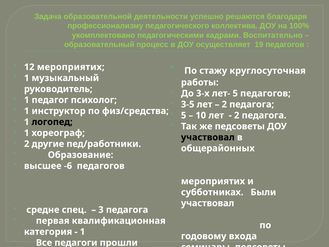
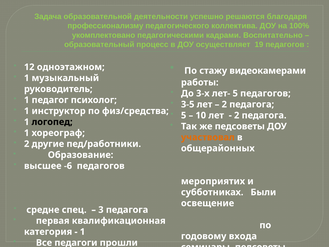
12 мероприятих: мероприятих -> одноэтажном (71, 67)
круглосуточная: круглосуточная -> видеокамерами (268, 71)
участвовал colour: black -> orange (208, 137)
участвовал: участвовал -> освещение (208, 203)
